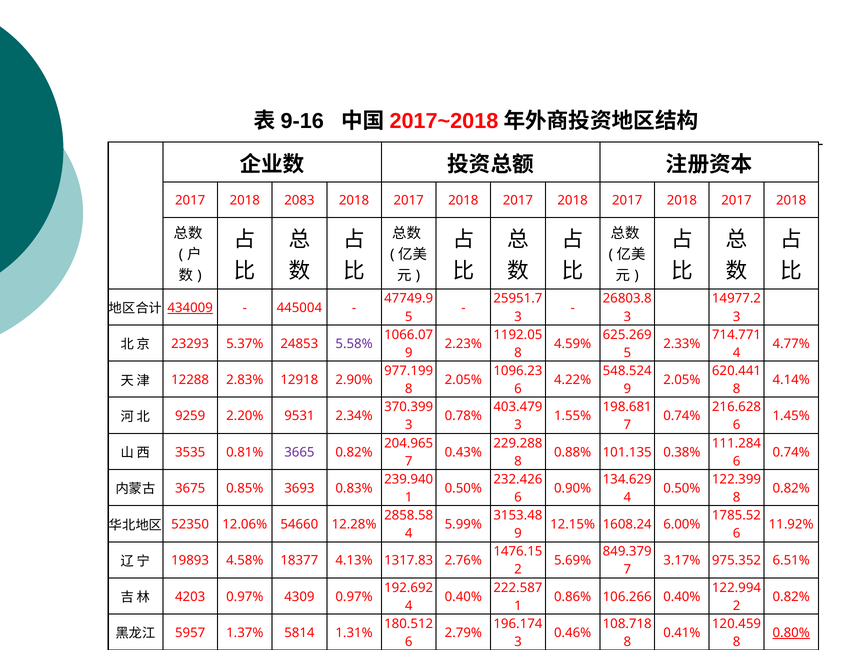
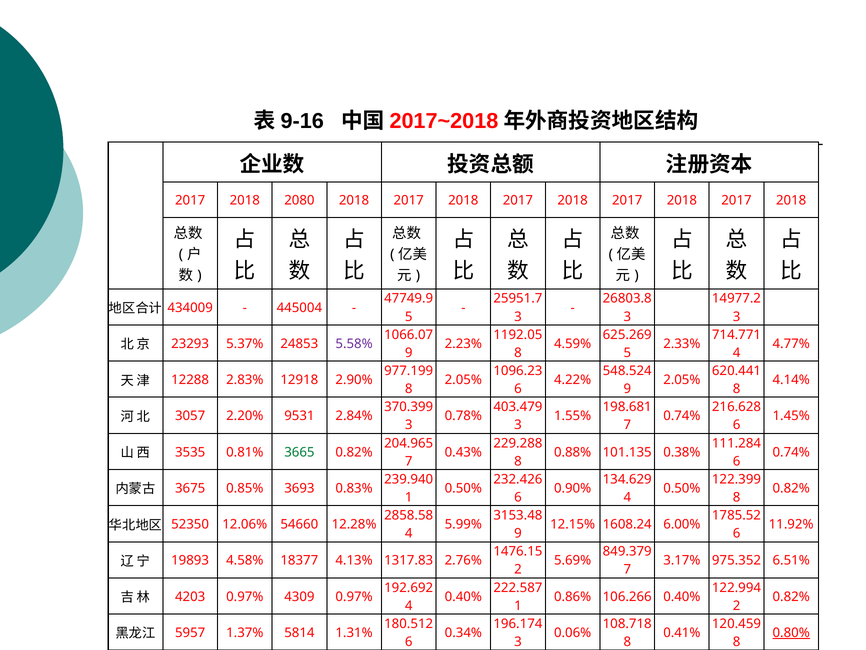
2083: 2083 -> 2080 (299, 200)
434009 underline: present -> none (190, 307)
9259: 9259 -> 3057 (190, 416)
2.34%: 2.34% -> 2.84% (354, 416)
3665 colour: purple -> green (299, 452)
2.79%: 2.79% -> 0.34% (463, 632)
0.46%: 0.46% -> 0.06% (573, 632)
